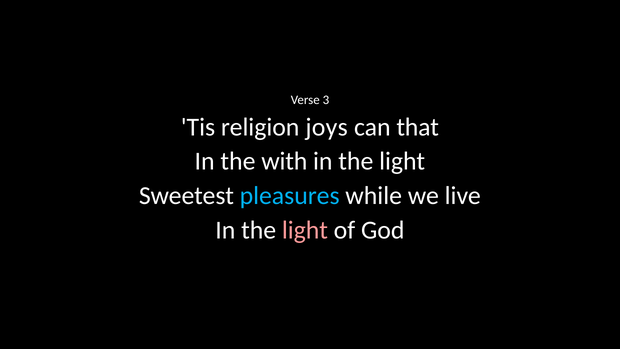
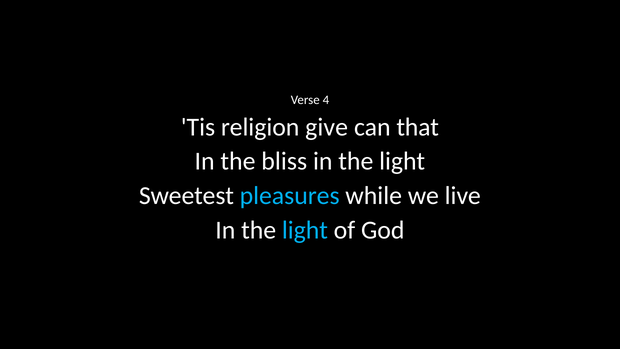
3: 3 -> 4 (326, 100)
joys: joys -> give (327, 127)
with: with -> bliss (284, 161)
light colour: pink -> light blue (305, 230)
